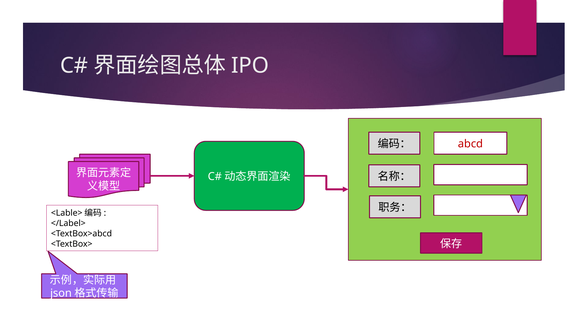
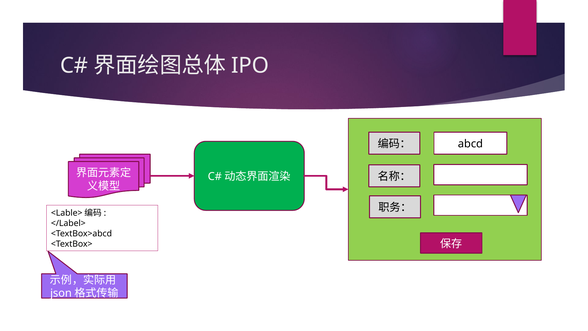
abcd colour: red -> black (470, 144)
